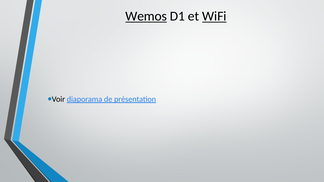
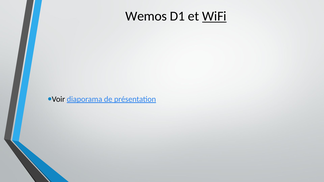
Wemos underline: present -> none (146, 16)
